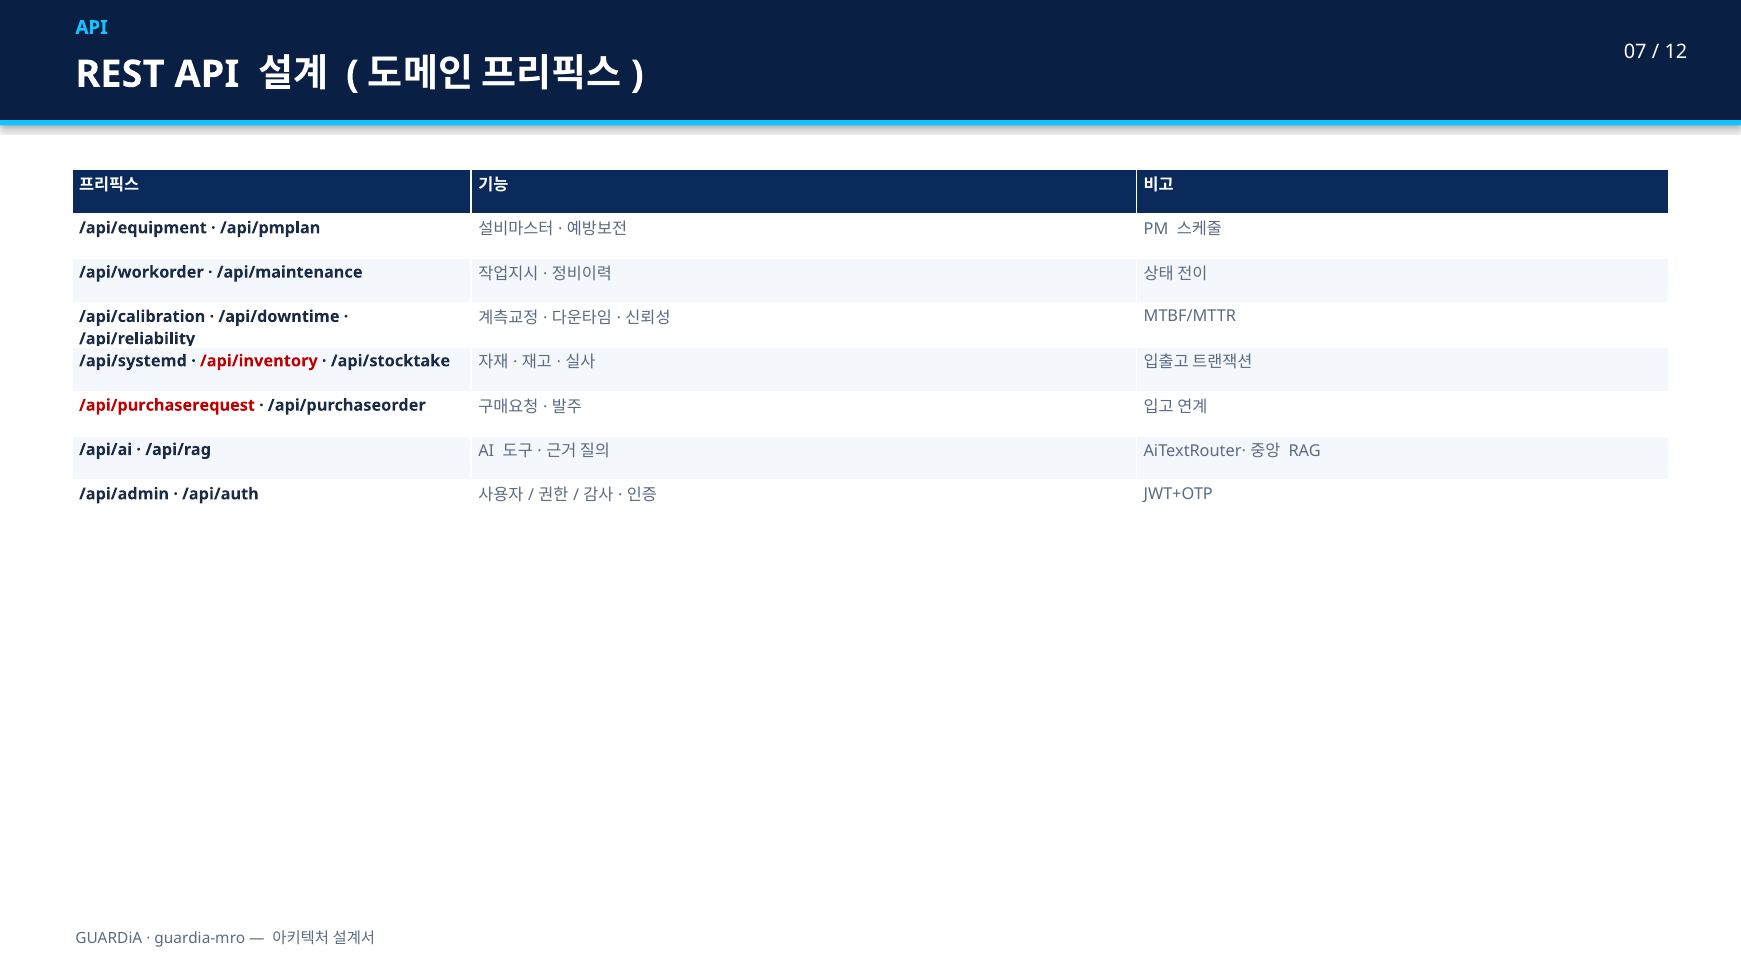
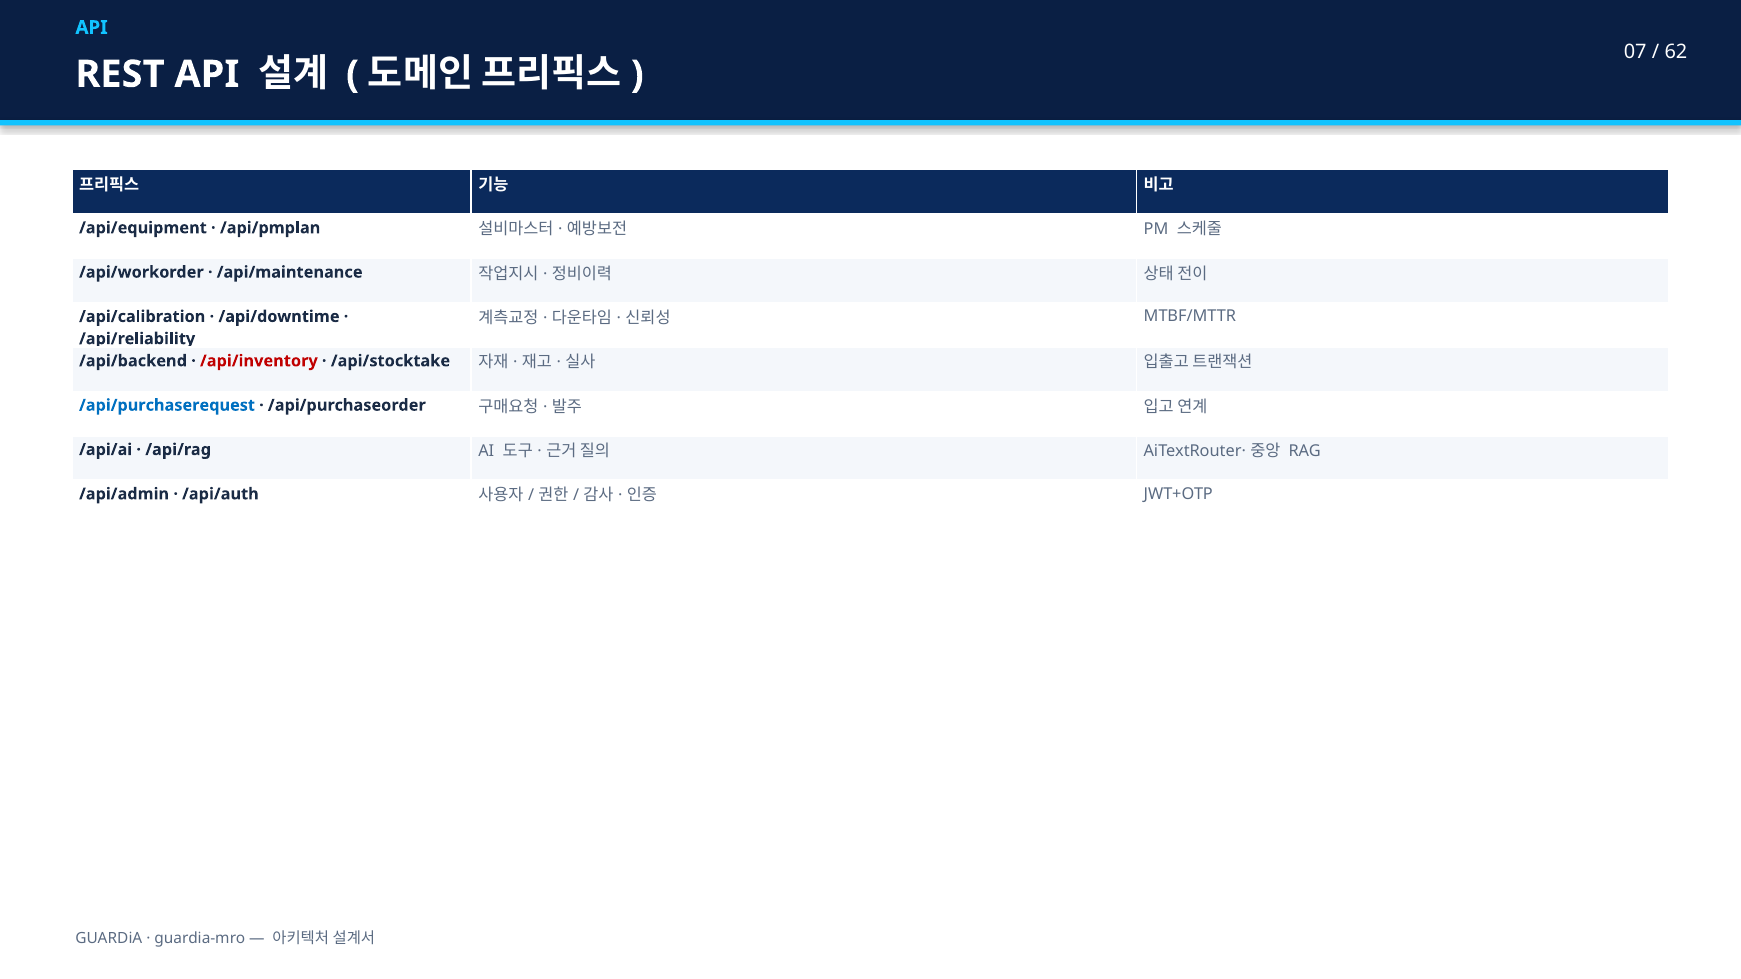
12: 12 -> 62 (1676, 52)
/api/systemd: /api/systemd -> /api/backend (133, 361)
/api/purchaserequest colour: red -> blue (167, 405)
